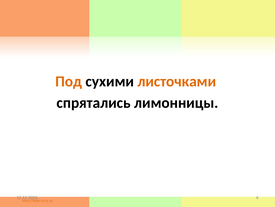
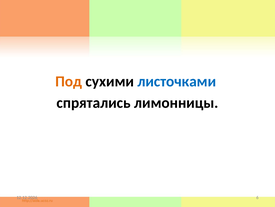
листочками colour: orange -> blue (177, 81)
